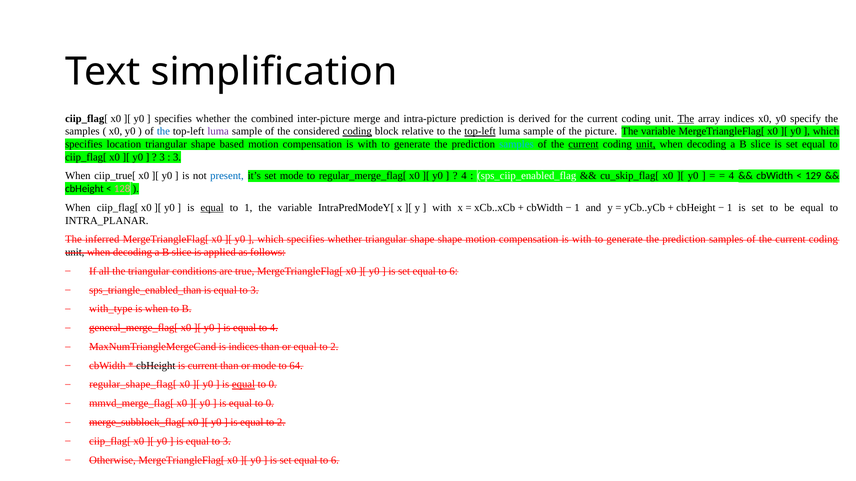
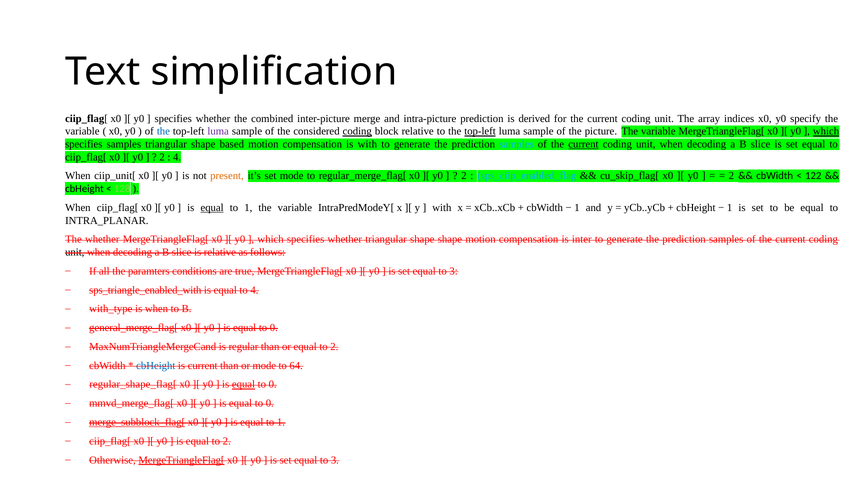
The underline: present -> none (686, 119)
samples: samples -> variable (82, 132)
which underline: none -> present (826, 132)
specifies location: location -> samples (124, 144)
unit underline: present -> none (646, 144)
3: 3 -> 2 (162, 157)
3: 3 -> 4 (177, 157)
ciip_true[: ciip_true[ -> ciip_unit[ (115, 176)
present colour: blue -> orange (227, 176)
4: 4 -> 2 (464, 176)
sps_ciip_enabled_flag colour: white -> light blue (527, 176)
4: 4 -> 2 (731, 176)
129: 129 -> 122 (813, 176)
128 colour: pink -> light green (122, 189)
The inferred: inferred -> whether (102, 240)
with: with -> inter (582, 240)
is applied: applied -> relative (220, 252)
the triangular: triangular -> paramters (149, 271)
6: 6 -> 3 (454, 271)
sps_triangle_enabled_than: sps_triangle_enabled_than -> sps_triangle_enabled_with (145, 290)
3: 3 -> 4 (254, 290)
4: 4 -> 0 (274, 328)
is indices: indices -> regular (243, 347)
cbHeight colour: black -> blue (156, 366)
merge_subblock_flag[ underline: none -> present (137, 423)
2: 2 -> 1 (281, 423)
3: 3 -> 2 (227, 442)
MergeTriangleFlag[ underline: none -> present (181, 460)
6: 6 -> 3 (335, 460)
